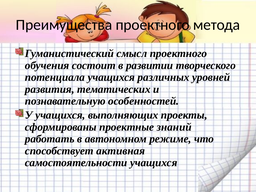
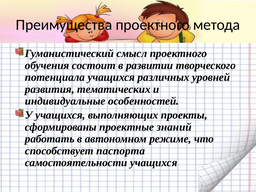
познавательную: познавательную -> индивидуальные (65, 101)
активная: активная -> паспорта (121, 151)
